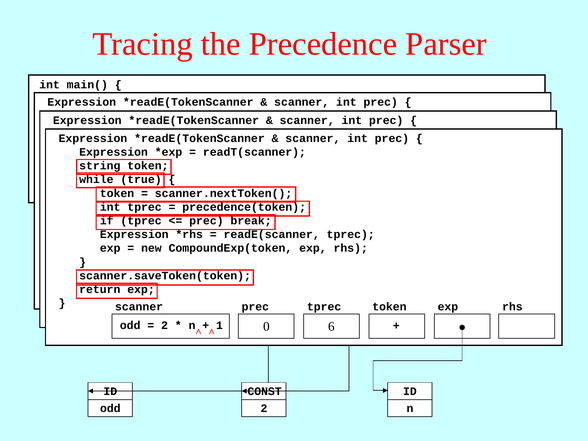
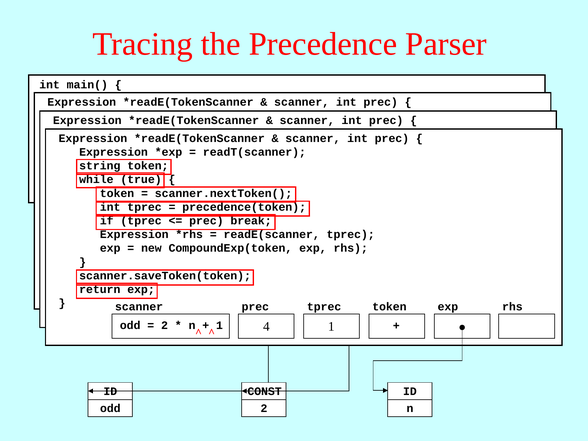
0: 0 -> 4 (266, 326)
6: 6 -> 1 (331, 326)
